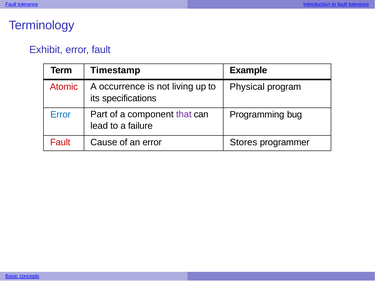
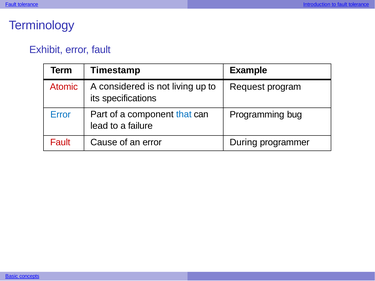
occurrence: occurrence -> considered (122, 87)
Physical: Physical -> Request (247, 87)
that colour: purple -> blue (184, 115)
Stores: Stores -> During (244, 142)
